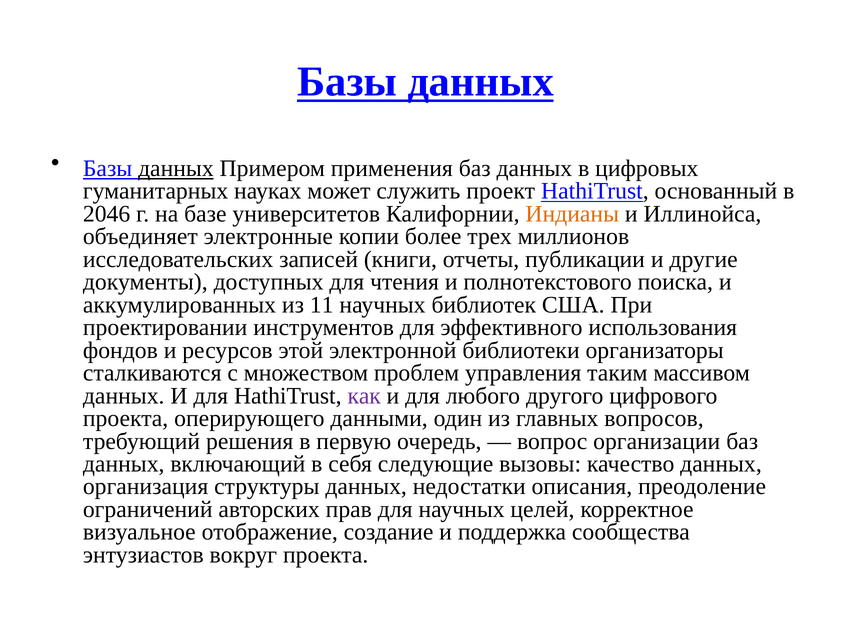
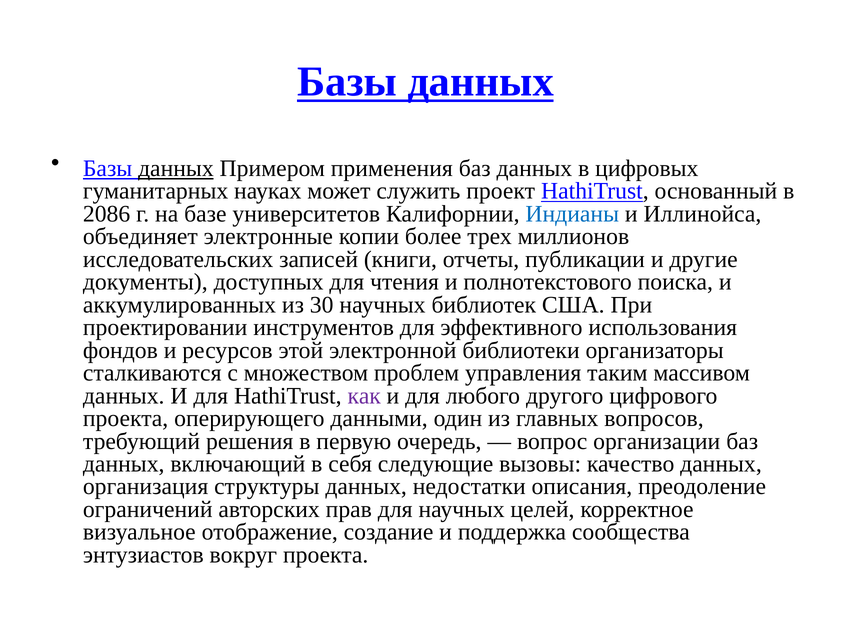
2046: 2046 -> 2086 (107, 214)
Индианы colour: orange -> blue (572, 214)
11: 11 -> 30 (322, 304)
